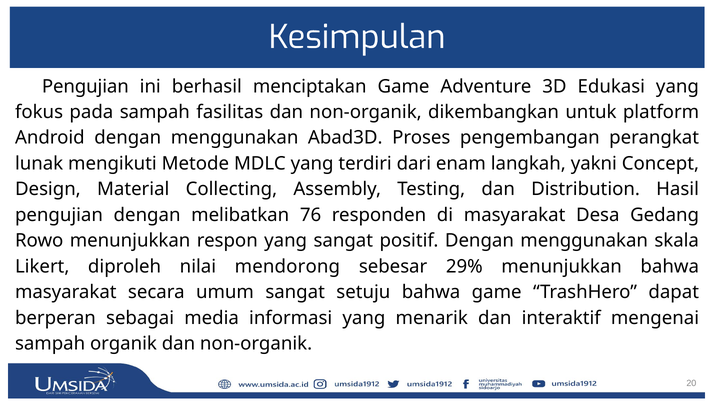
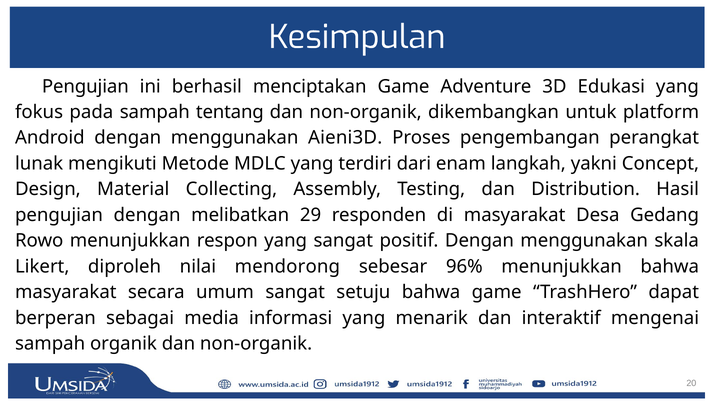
fasilitas: fasilitas -> tentang (230, 112)
Abad3D: Abad3D -> Aieni3D (345, 138)
76: 76 -> 29 (311, 215)
29%: 29% -> 96% (464, 266)
